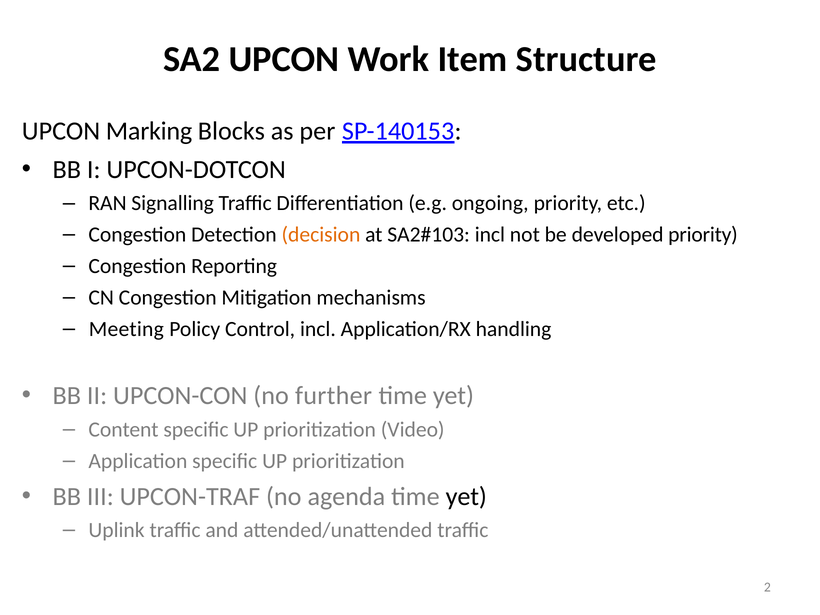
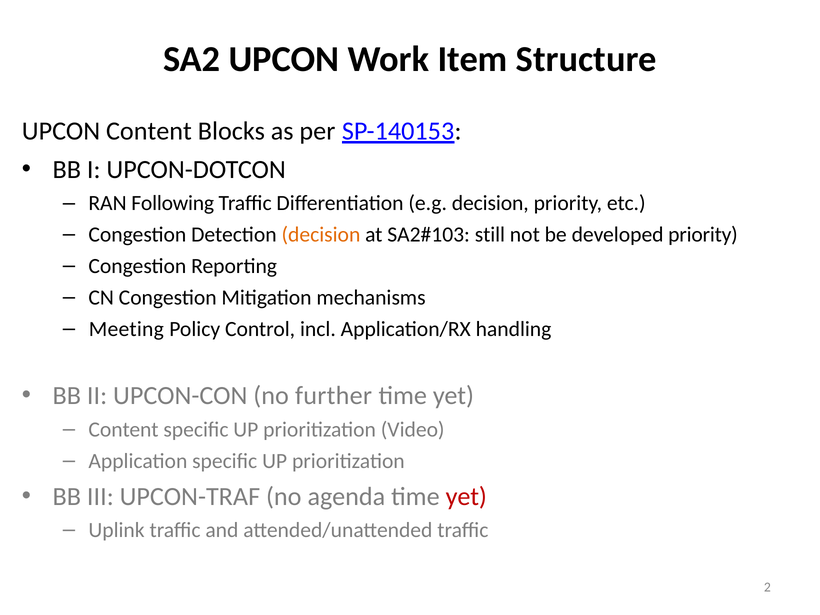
UPCON Marking: Marking -> Content (149, 131)
Signalling: Signalling -> Following (173, 203)
e.g ongoing: ongoing -> decision (490, 203)
incl: incl -> still (490, 235)
yet colour: black -> red (466, 496)
